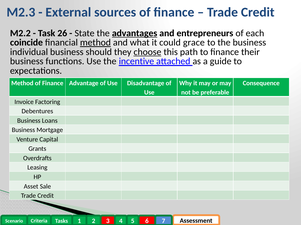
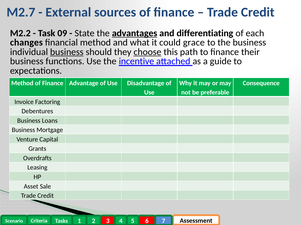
M2.3: M2.3 -> M2.7 (21, 12)
26: 26 -> 09 (62, 33)
entrepreneurs: entrepreneurs -> differentiating (205, 33)
coincide: coincide -> changes (26, 43)
method underline: present -> none (95, 43)
business underline: none -> present (67, 52)
